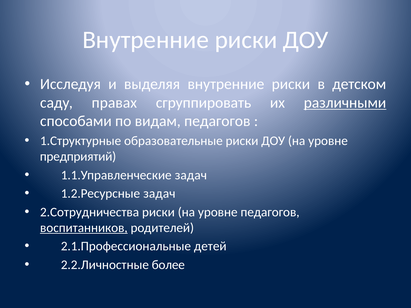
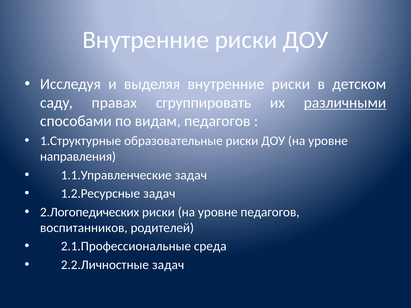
предприятий: предприятий -> направления (78, 157)
2.Сотрудничества: 2.Сотрудничества -> 2.Логопедических (90, 212)
воспитанников underline: present -> none (84, 228)
детей: детей -> среда (210, 246)
2.2.Личностные более: более -> задач (168, 265)
